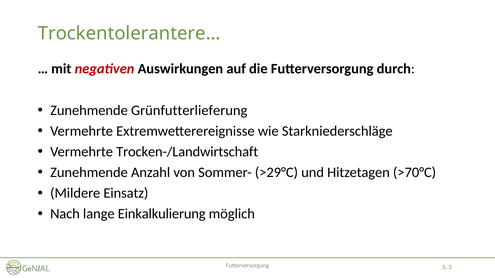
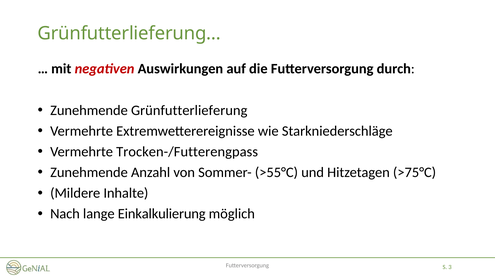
Trockentolerantere…: Trockentolerantere… -> Grünfutterlieferung… (129, 33)
Trocken-/Landwirtschaft: Trocken-/Landwirtschaft -> Trocken-/Futterengpass (187, 152)
>29°C: >29°C -> >55°C (276, 173)
>70°C: >70°C -> >75°C (415, 173)
Einsatz: Einsatz -> Inhalte (126, 193)
